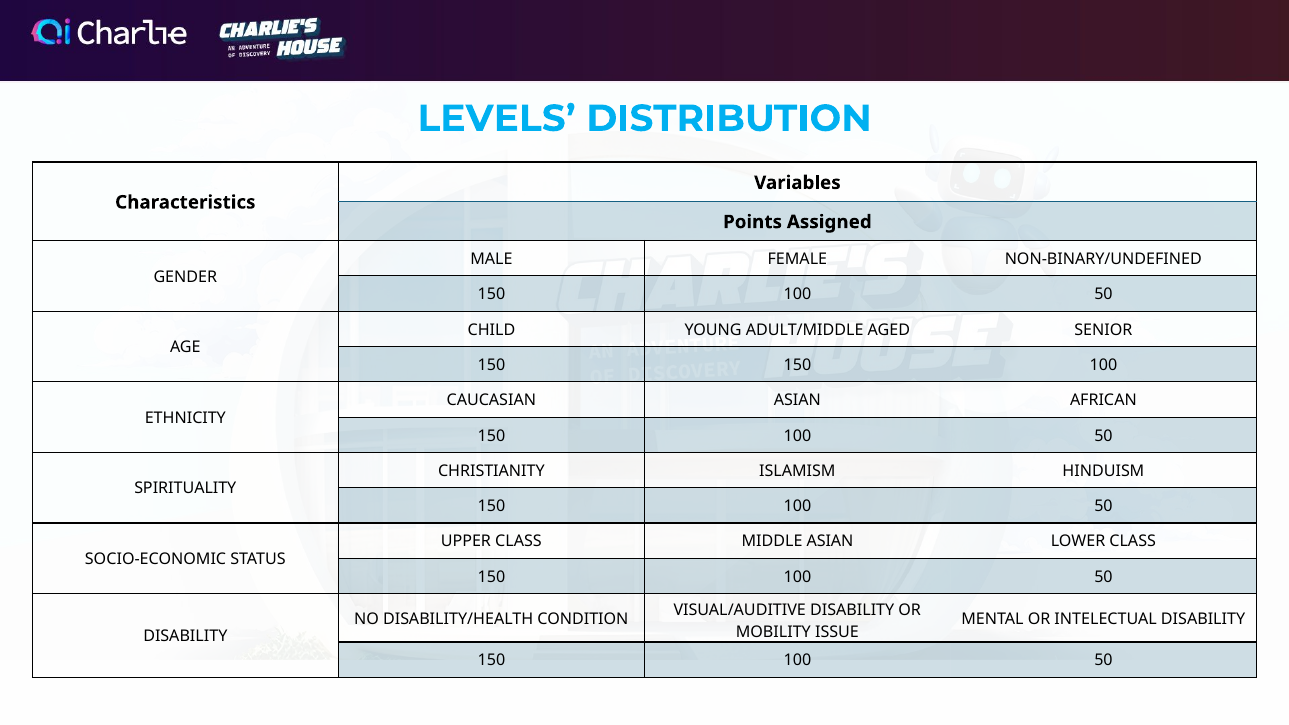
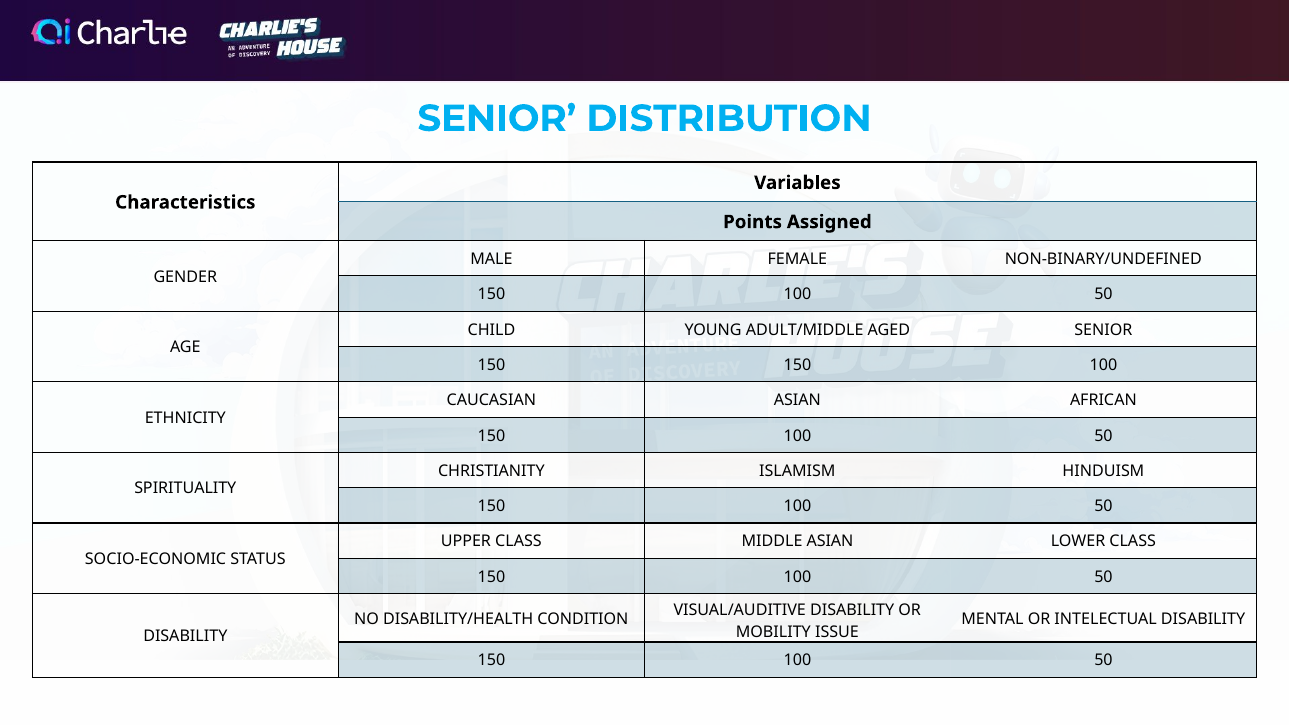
LEVELS: LEVELS -> SENIOR (497, 118)
